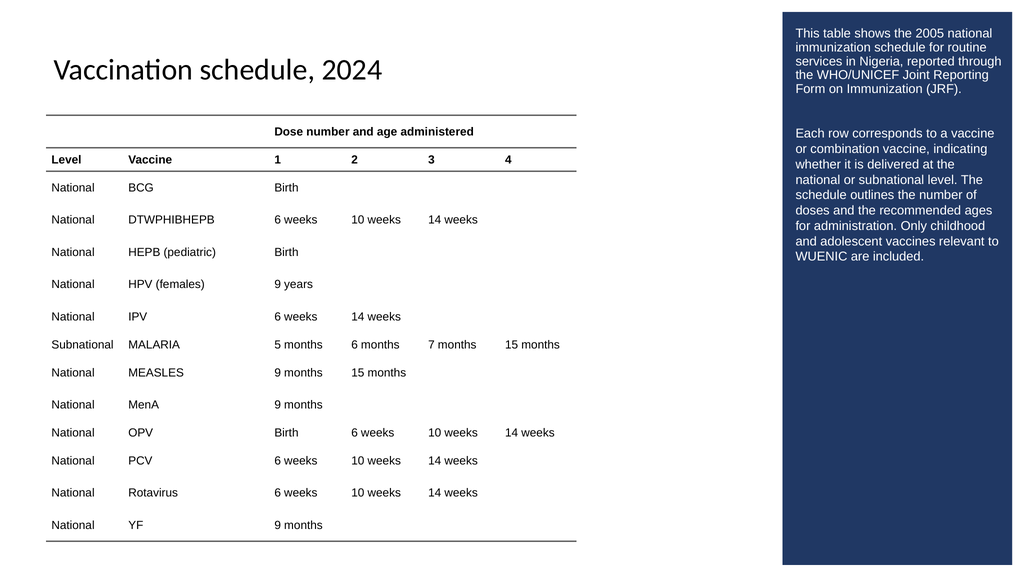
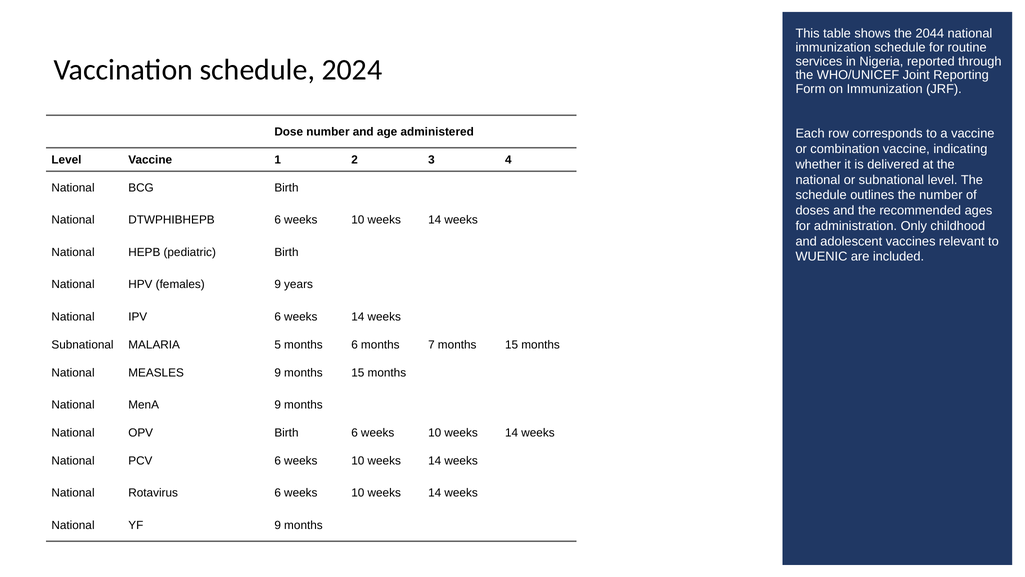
2005: 2005 -> 2044 (930, 34)
